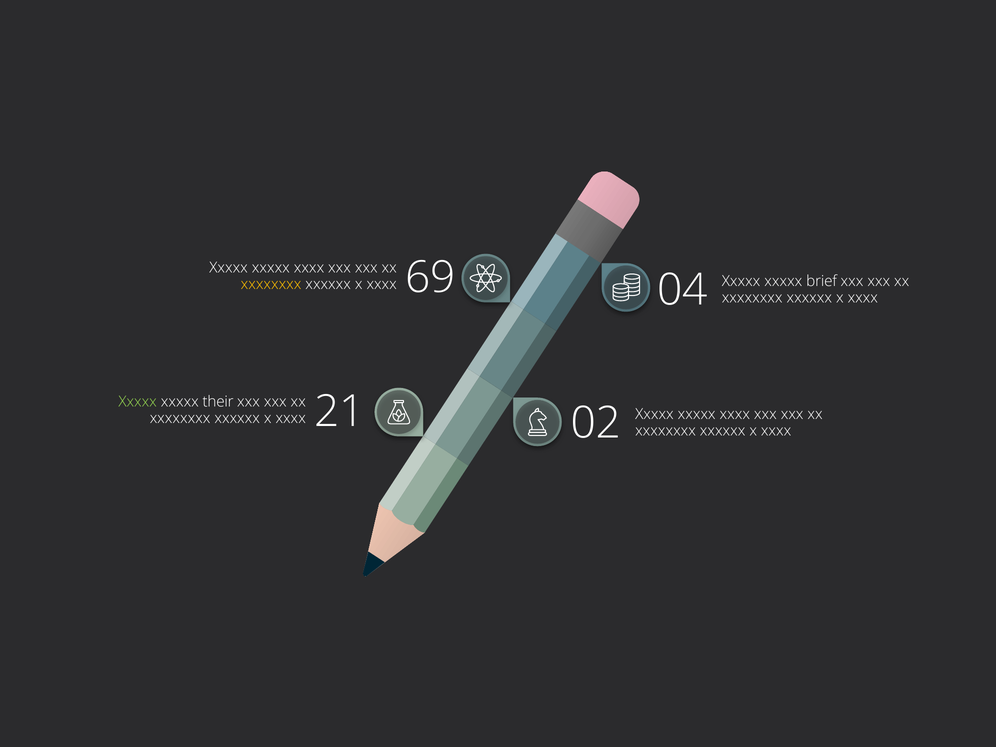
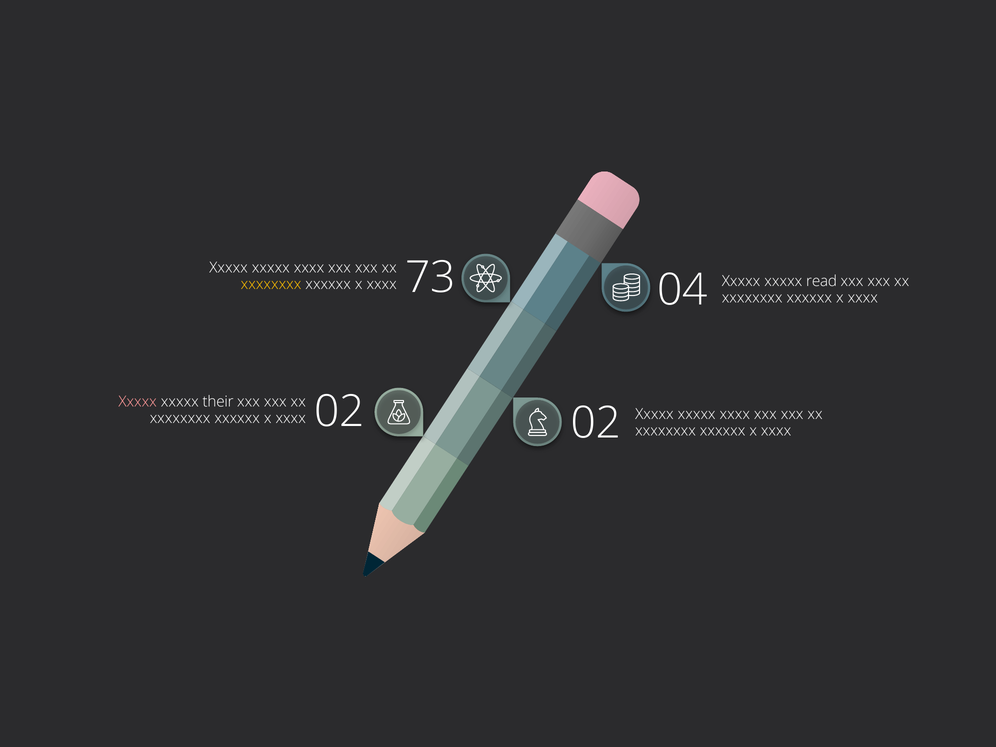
brief: brief -> read (822, 281)
69: 69 -> 73 (430, 278)
Xxxxx colour: light green -> pink (138, 402)
21: 21 -> 02 (339, 412)
